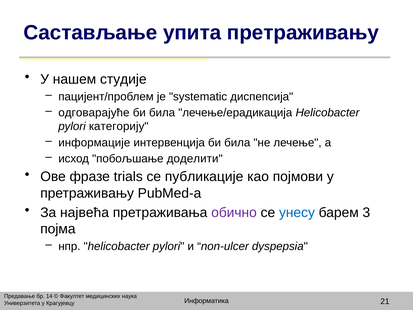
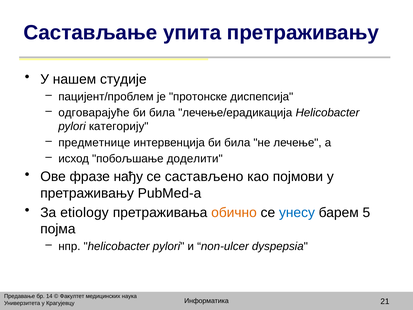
systematic: systematic -> протонске (198, 97)
информације: информације -> предметнице (94, 142)
trials: trials -> нађу (128, 177)
публикације: публикације -> састављено (204, 177)
највећа: највећа -> etiology (84, 212)
обично colour: purple -> orange (234, 212)
3: 3 -> 5 (366, 212)
